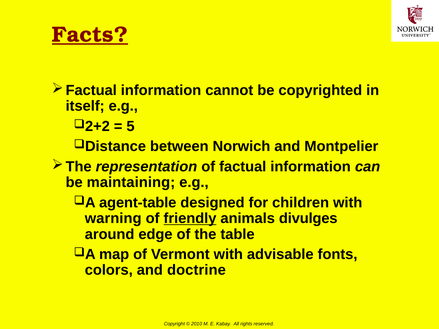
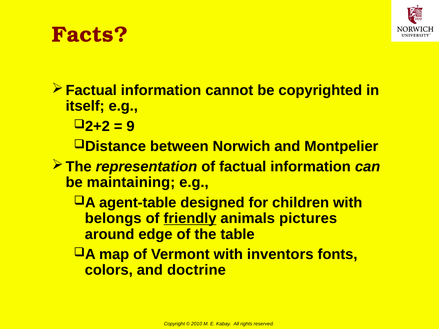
Facts underline: present -> none (90, 35)
5: 5 -> 9 (131, 126)
warning: warning -> belongs (113, 219)
divulges: divulges -> pictures (308, 219)
advisable: advisable -> inventors (280, 255)
